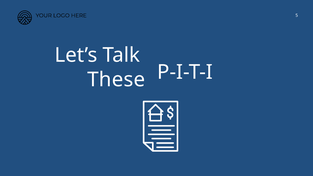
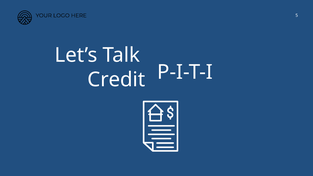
These: These -> Credit (116, 80)
